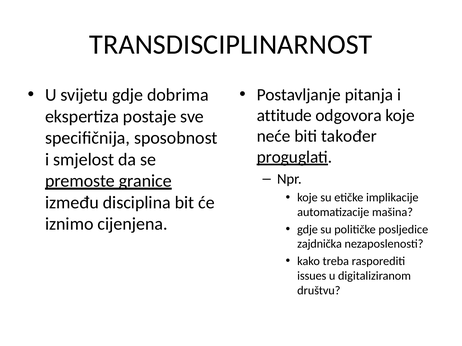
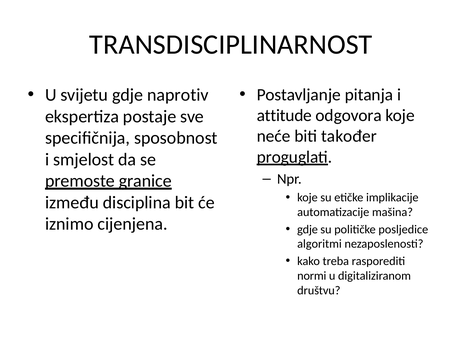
dobrima: dobrima -> naprotiv (178, 95)
zajdnička: zajdnička -> algoritmi (319, 244)
issues: issues -> normi (312, 276)
